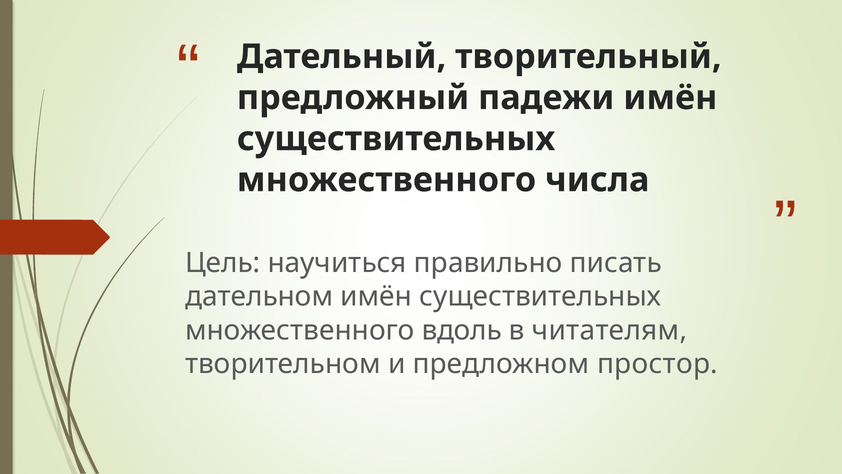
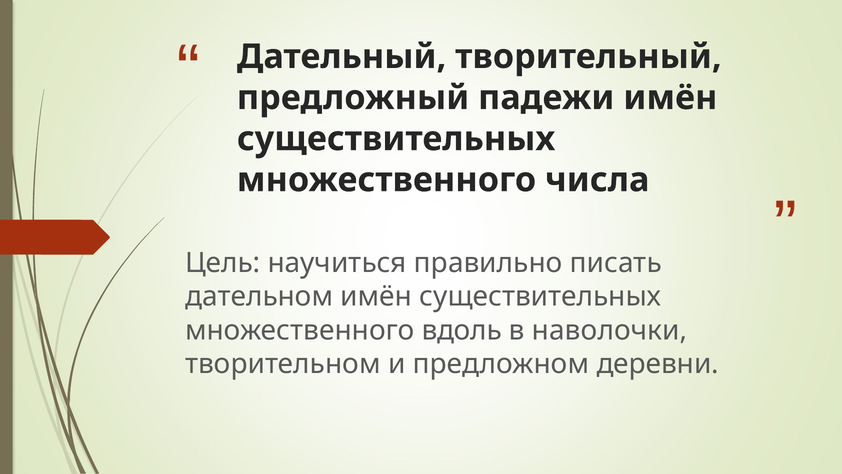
читателям: читателям -> наволочки (610, 330)
простор: простор -> деревни (658, 364)
